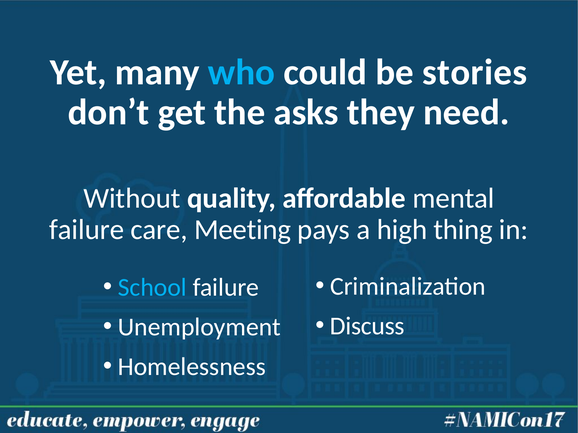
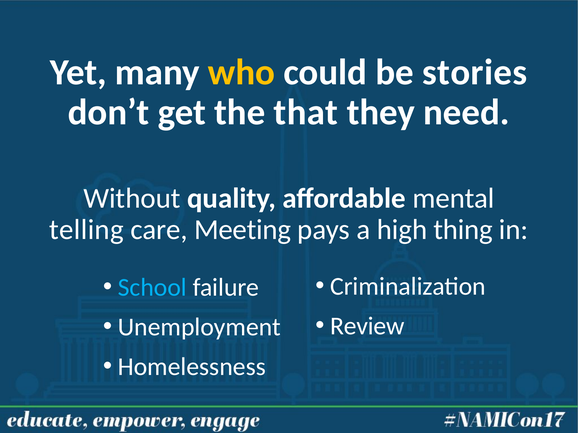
who colour: light blue -> yellow (242, 73)
asks: asks -> that (306, 112)
failure: failure -> telling (86, 230)
Discuss: Discuss -> Review (367, 327)
